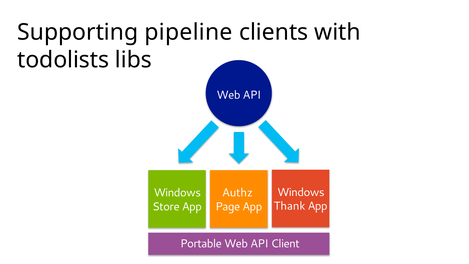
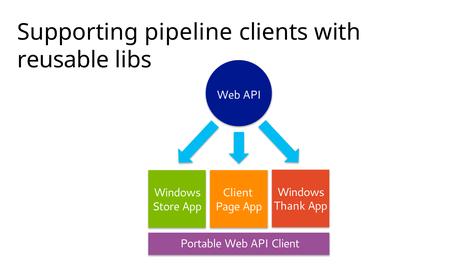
todolists: todolists -> reusable (63, 60)
Authz: Authz -> Client (238, 193)
